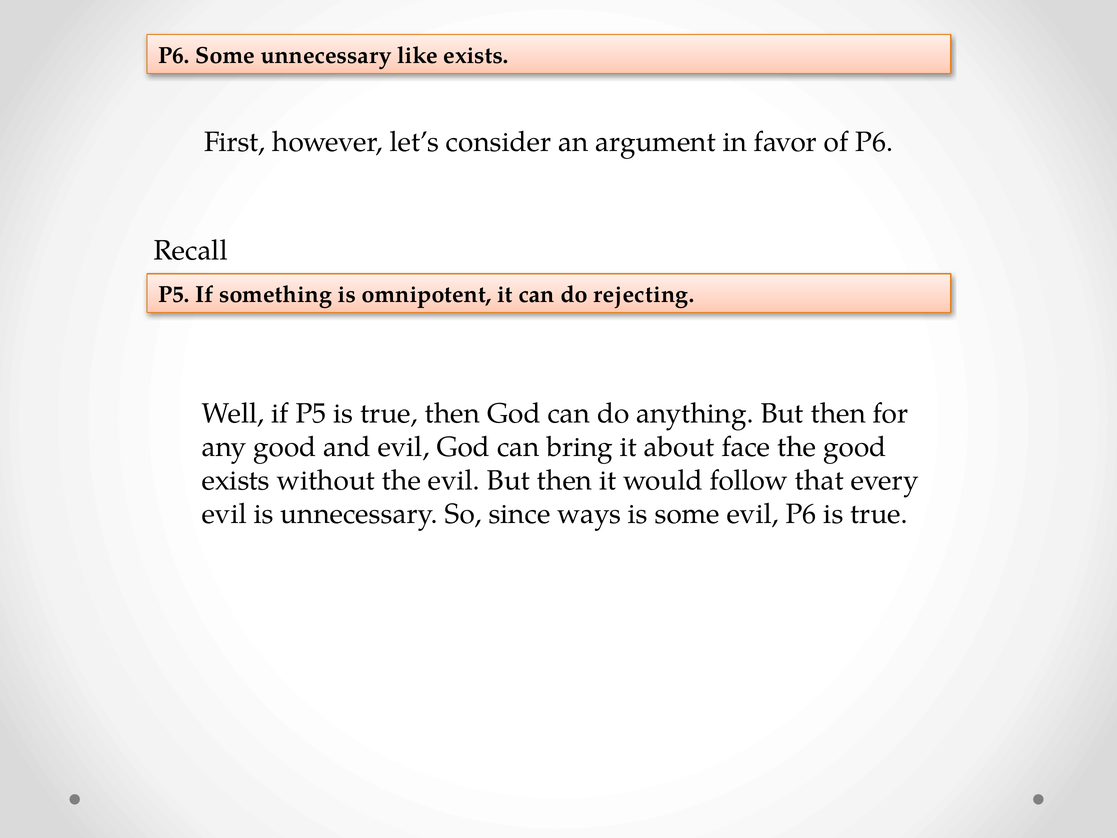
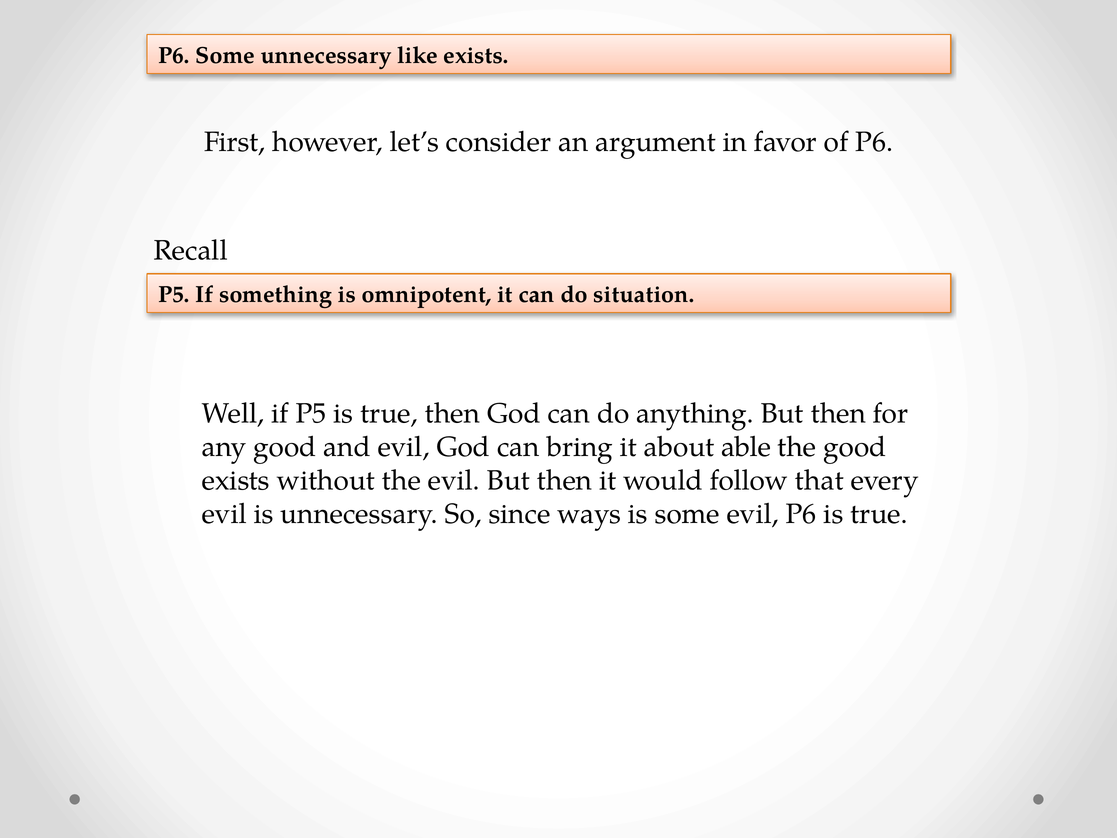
rejecting: rejecting -> situation (644, 295)
face: face -> able (746, 447)
